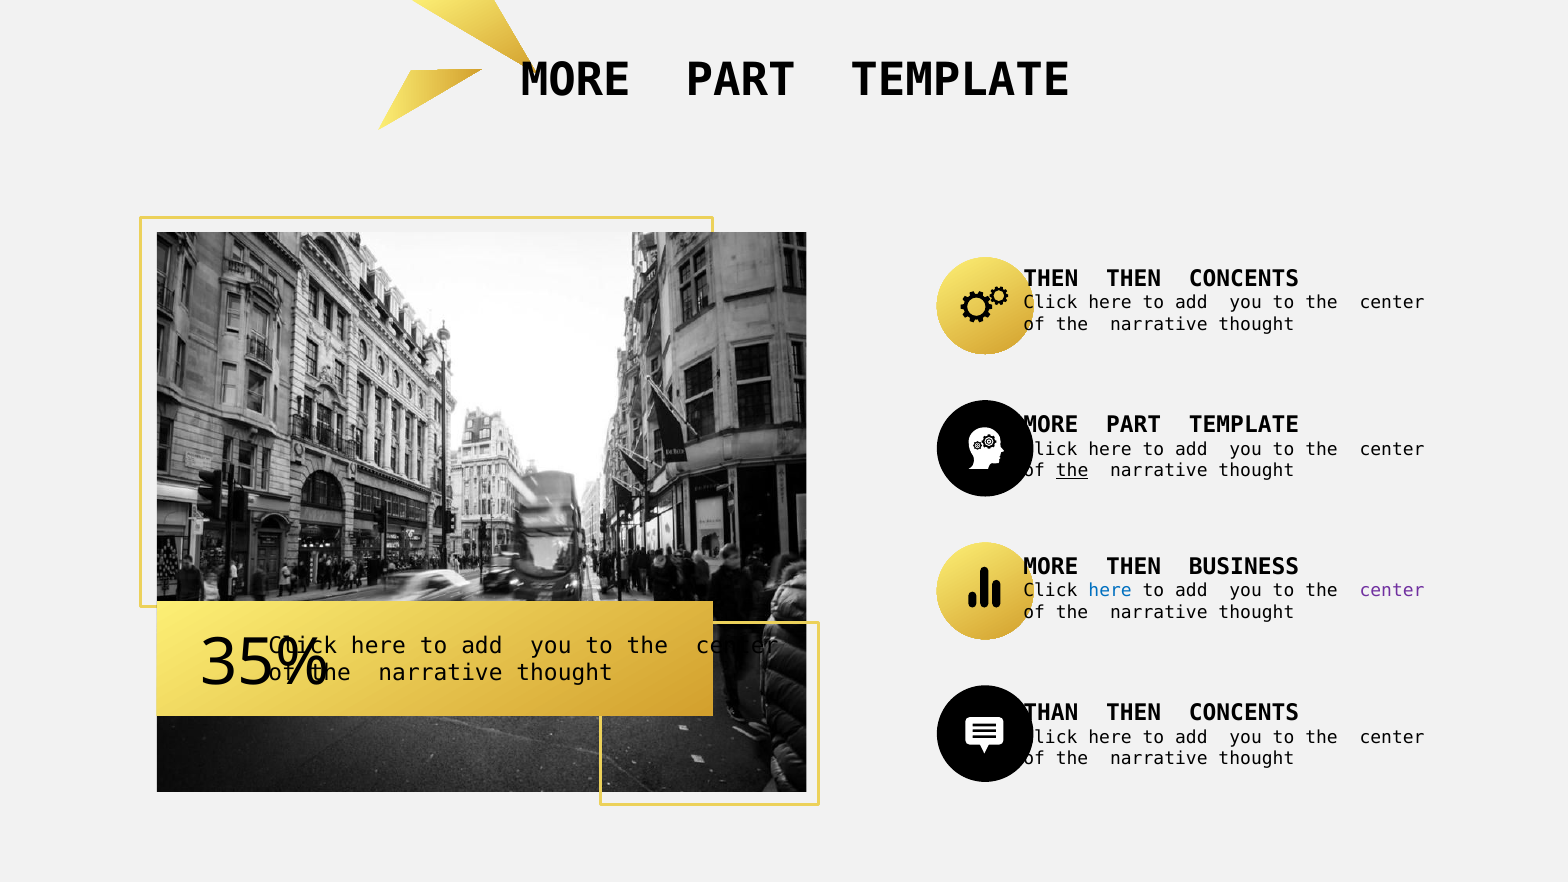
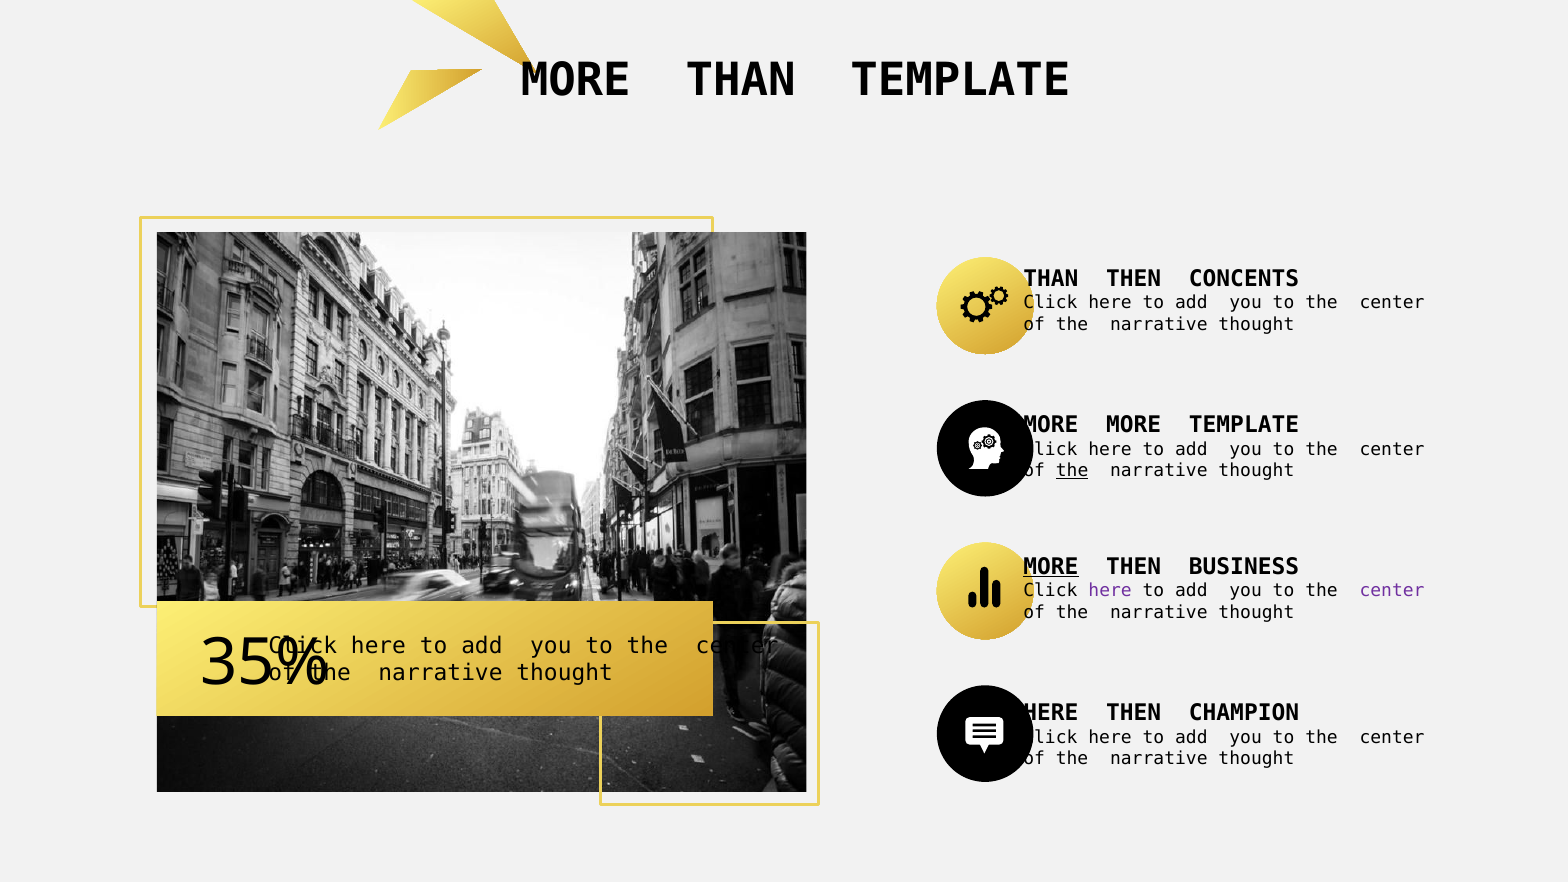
PART: PART -> THAN (741, 81)
THEN: THEN -> THAN (1051, 279)
PART: PART -> MORE (1134, 425)
MORE underline: none -> present (1051, 567)
here colour: blue -> purple (1110, 591)
THAN: THAN -> HERE (1051, 713)
CONCENTS: CONCENTS -> CHAMPION (1244, 713)
